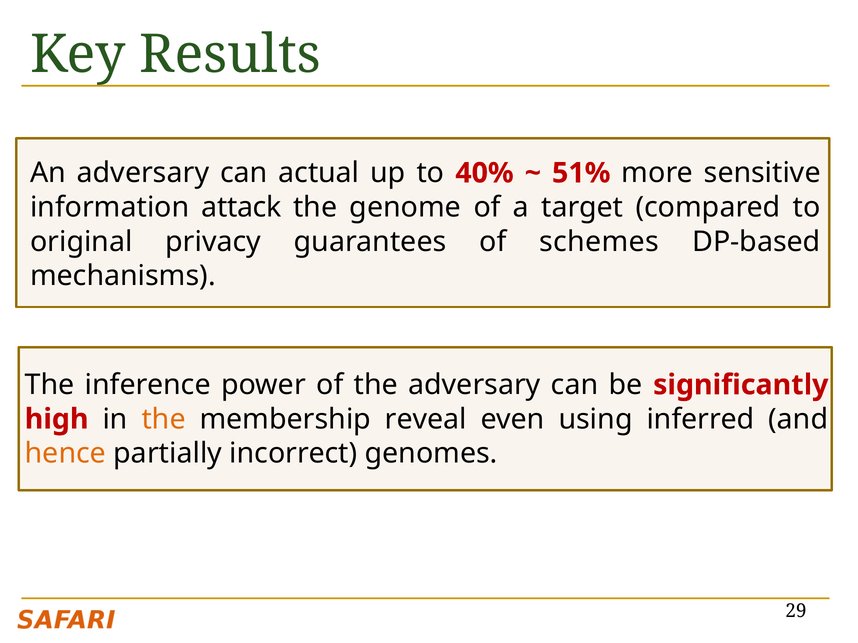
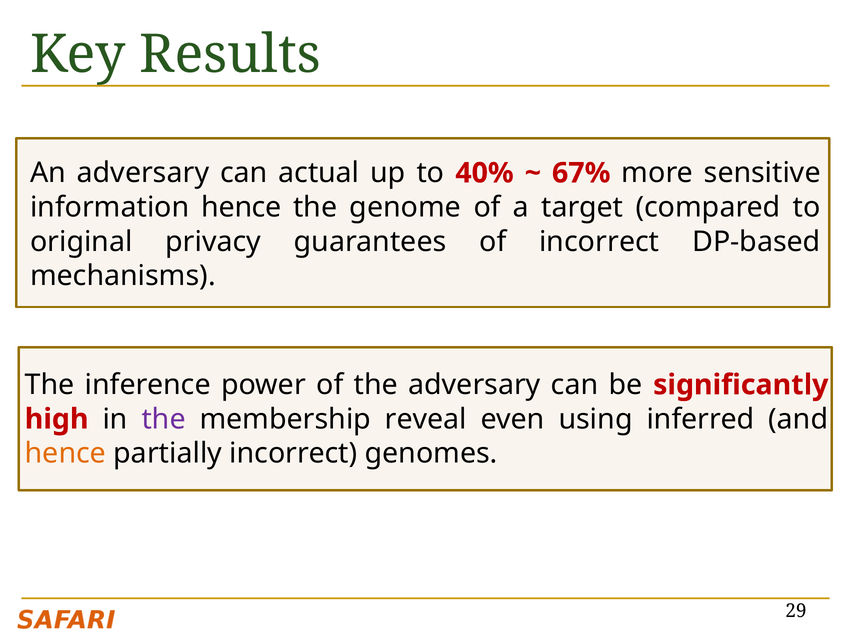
51%: 51% -> 67% (581, 173)
information attack: attack -> hence (241, 207)
of schemes: schemes -> incorrect (599, 242)
the colour: orange -> purple (164, 419)
